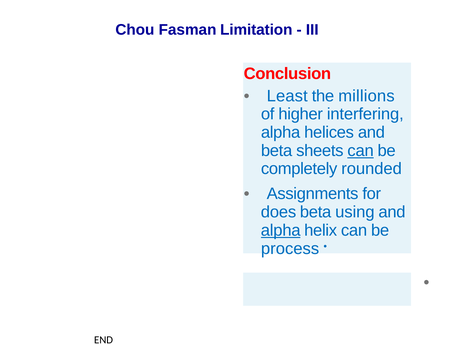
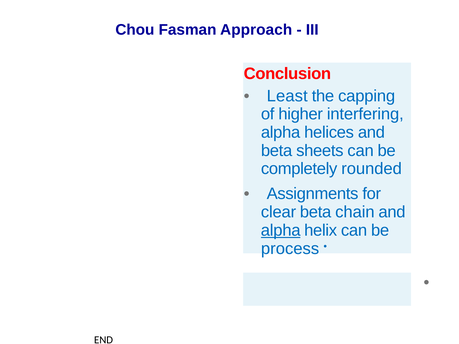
Limitation: Limitation -> Approach (256, 30)
millions: millions -> capping (367, 96)
can underline: present -> none (361, 151)
does: does -> clear (279, 212)
using: using -> chain (355, 212)
